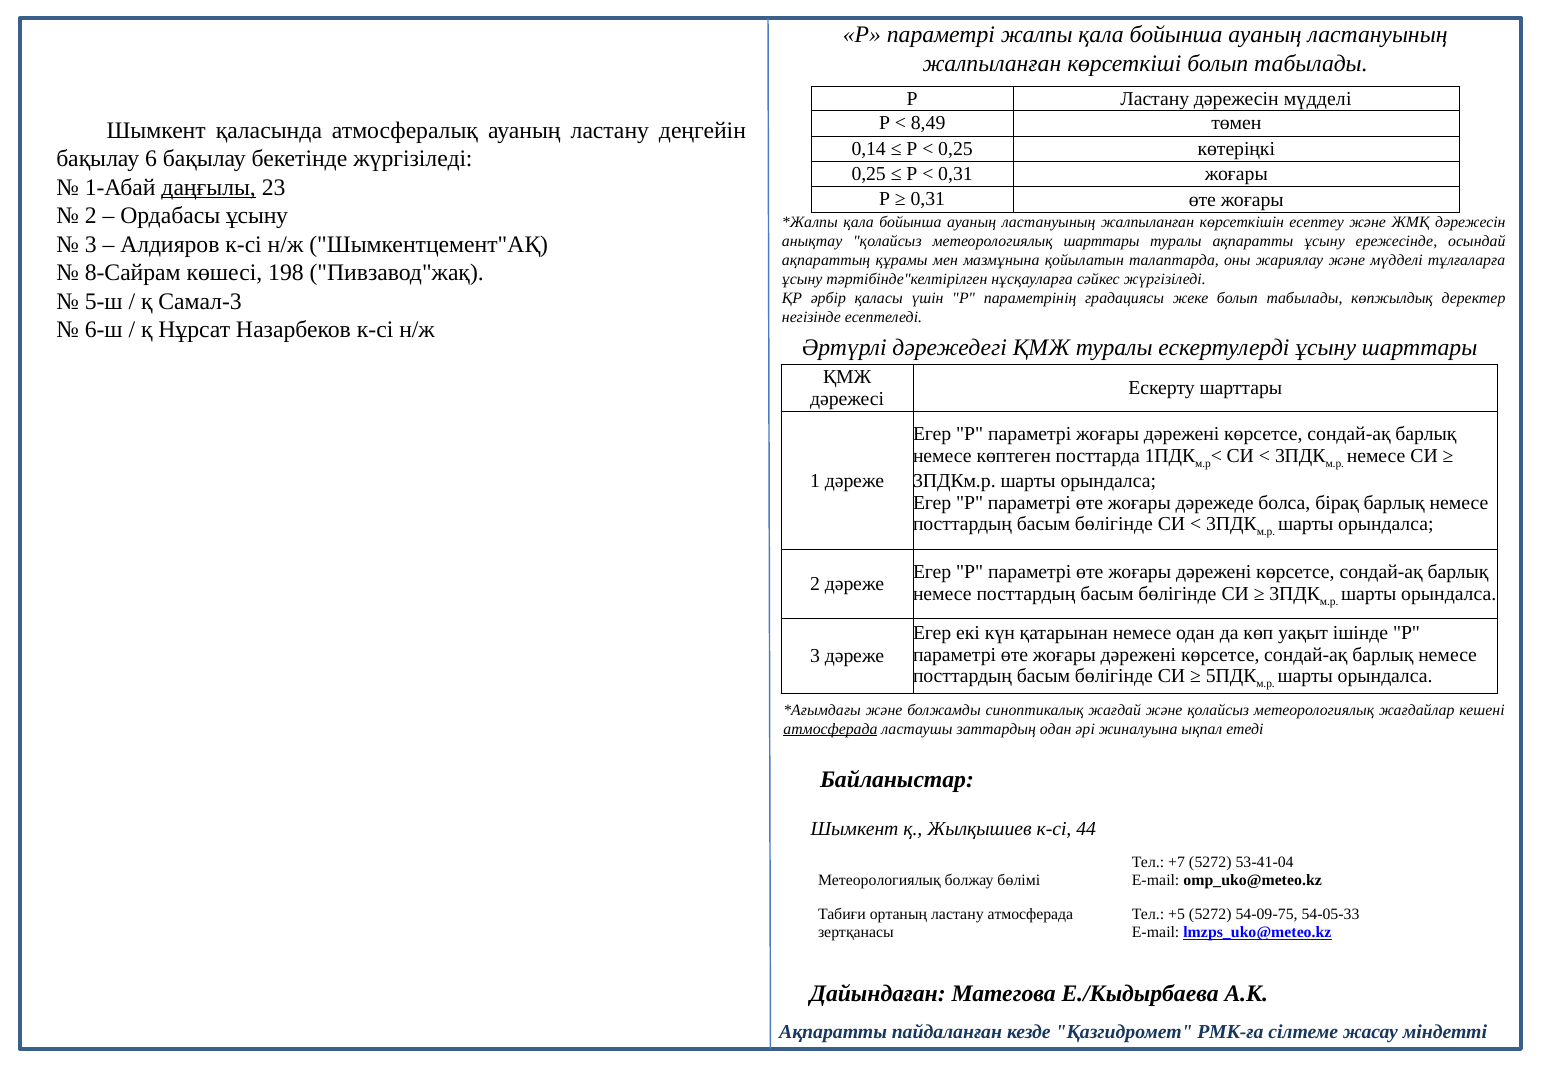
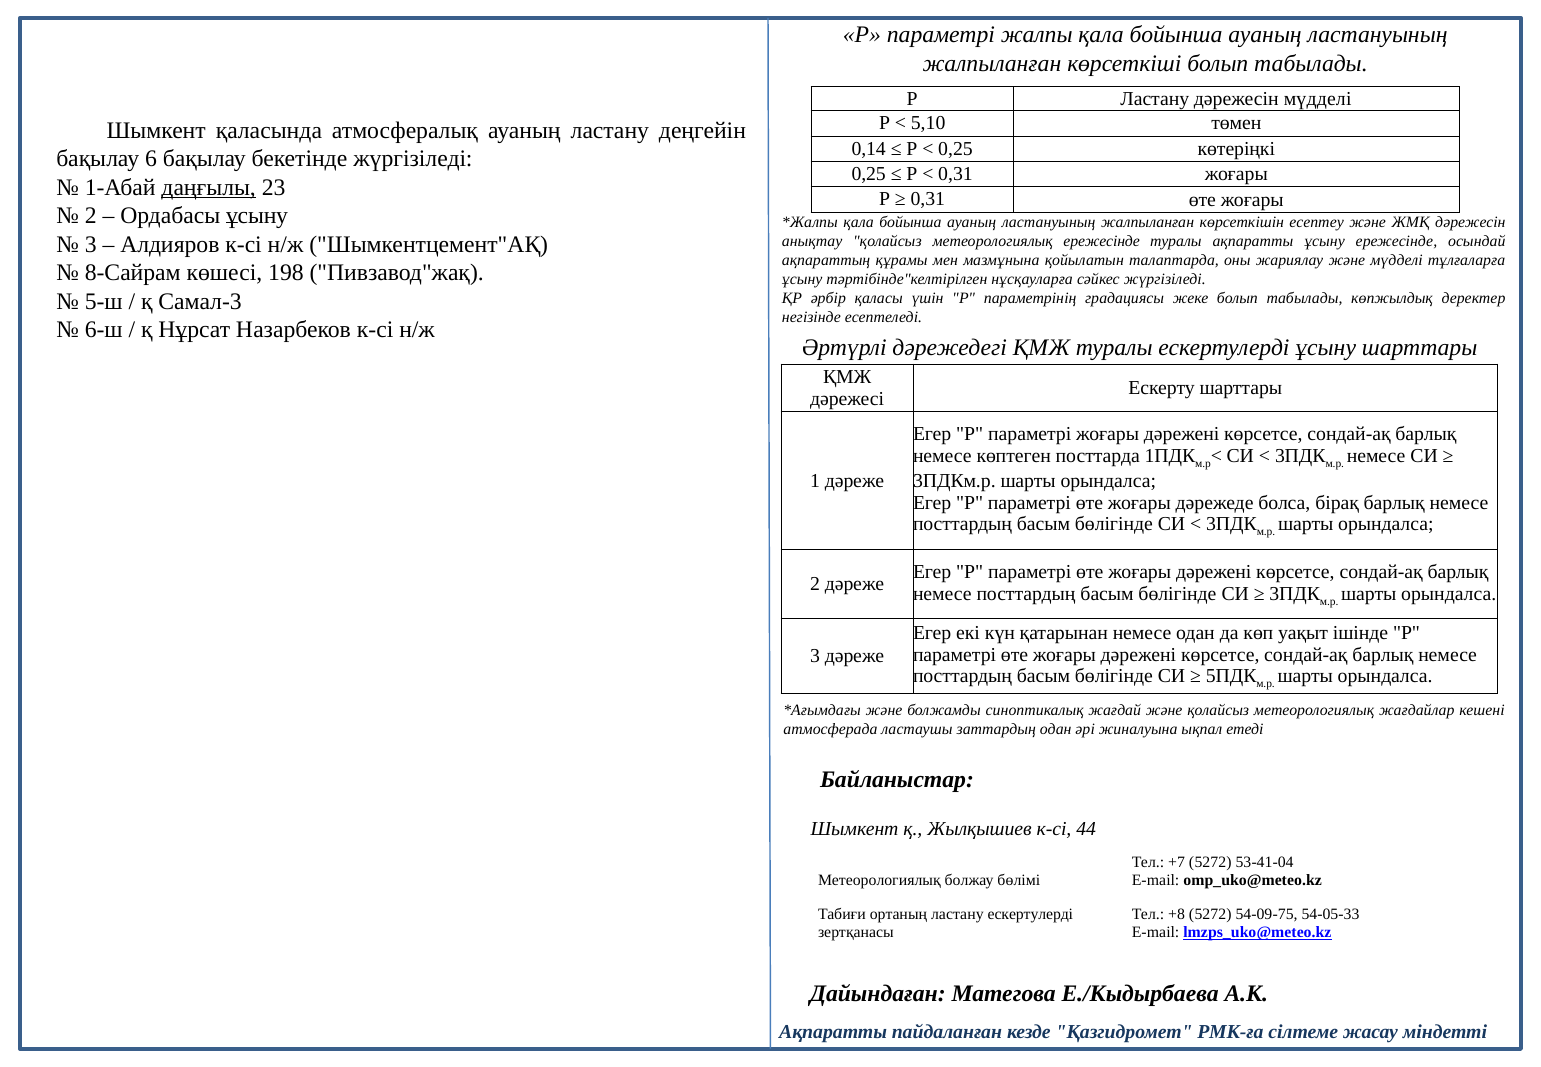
8,49: 8,49 -> 5,10 (928, 123)
метеорологиялық шарттары: шарттары -> ережесінде (1102, 241)
атмосферада underline: present -> none (830, 729)
ластану атмосферада: атмосферада -> ескертулерді (1030, 914)
+5: +5 -> +8 (1177, 914)
